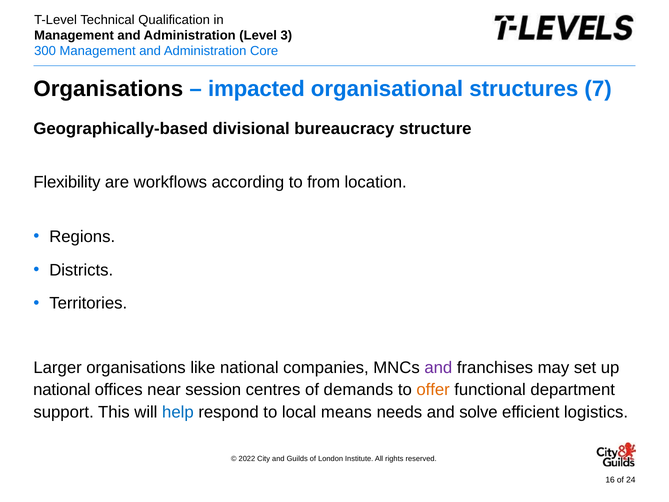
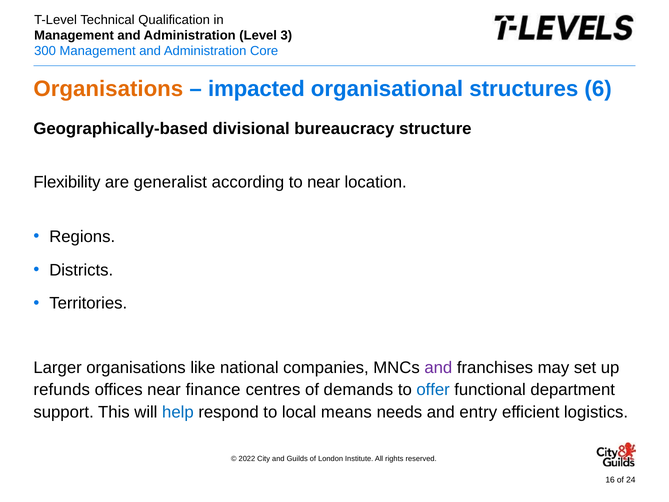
Organisations colour: black -> orange (108, 89)
7: 7 -> 6 (598, 89)
workflows: workflows -> generalist (170, 182)
to from: from -> near (324, 182)
national: national -> refunds (62, 390)
session: session -> finance (213, 390)
offer colour: orange -> blue (433, 390)
solve: solve -> entry (478, 412)
